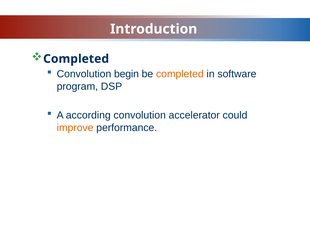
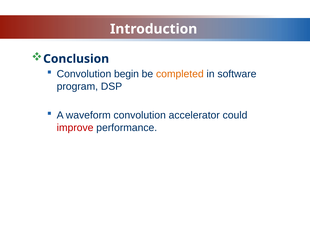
Completed: Completed -> Conclusion (76, 59)
according: according -> waveform (88, 116)
improve colour: orange -> red (75, 128)
